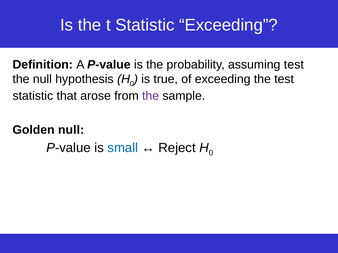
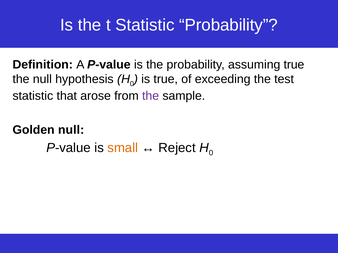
Statistic Exceeding: Exceeding -> Probability (228, 25)
assuming test: test -> true (294, 65)
small colour: blue -> orange (123, 148)
